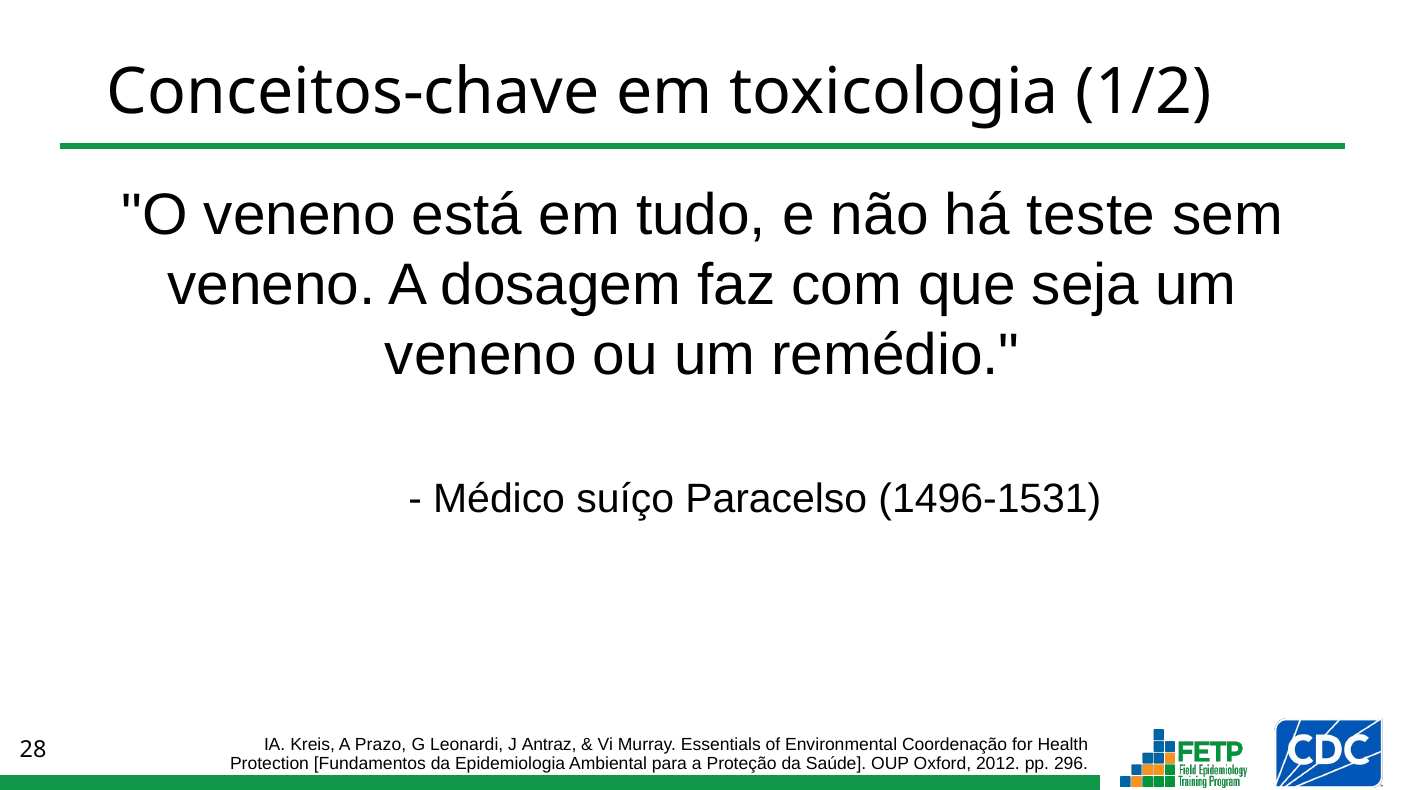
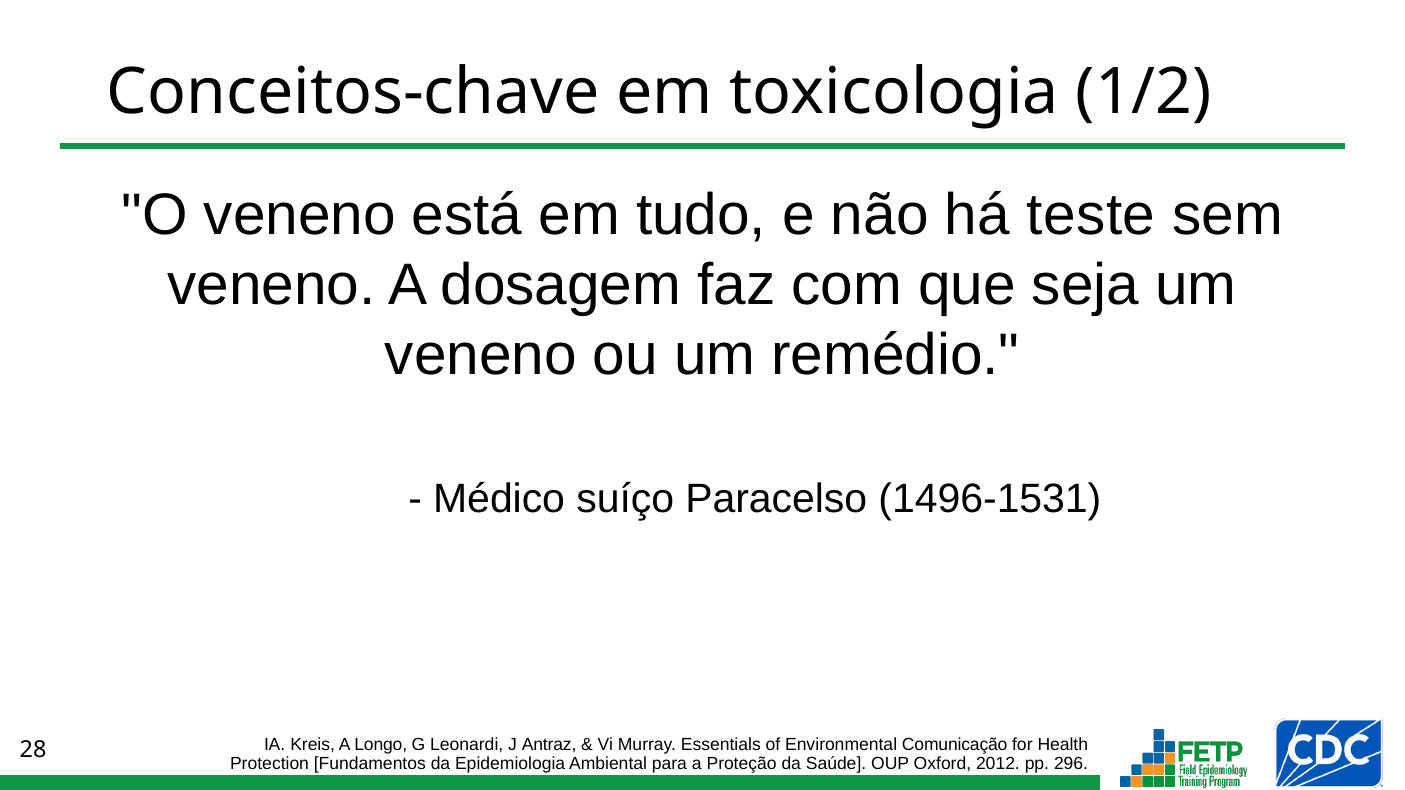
Prazo: Prazo -> Longo (381, 745)
Coordenação: Coordenação -> Comunicação (955, 745)
